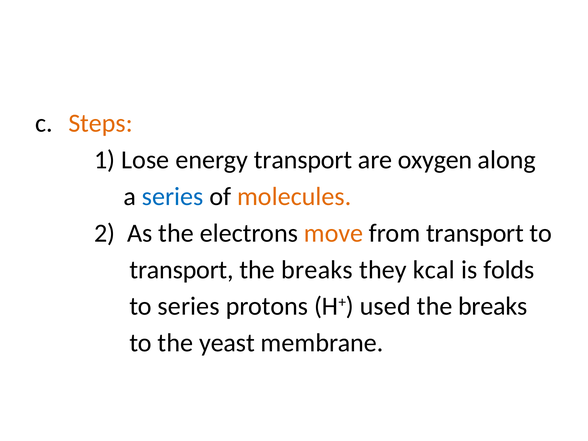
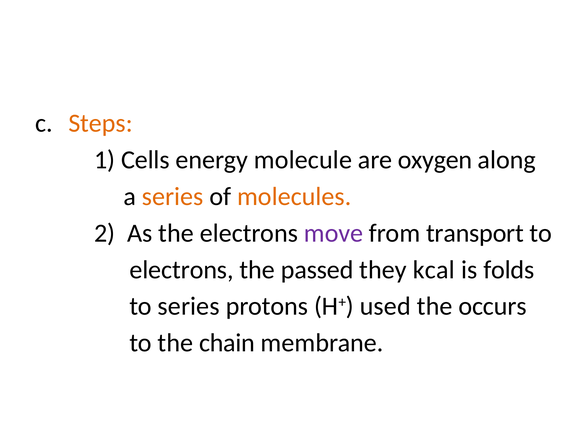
Lose: Lose -> Cells (145, 160)
energy transport: transport -> molecule (303, 160)
series colour: blue -> orange (173, 197)
move colour: orange -> purple (334, 233)
transport: transport -> electrons (182, 270)
breaks: breaks -> passed (317, 270)
breaks: breaks -> occurs (493, 306)
yeast: yeast -> chain (227, 343)
